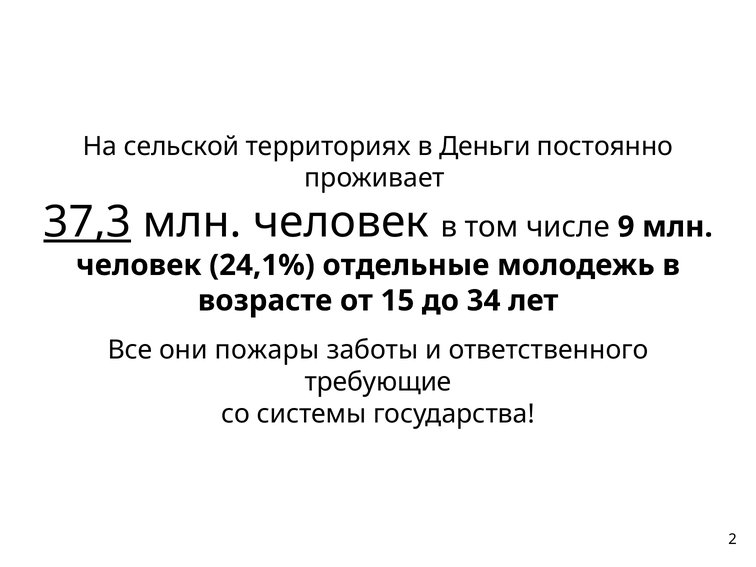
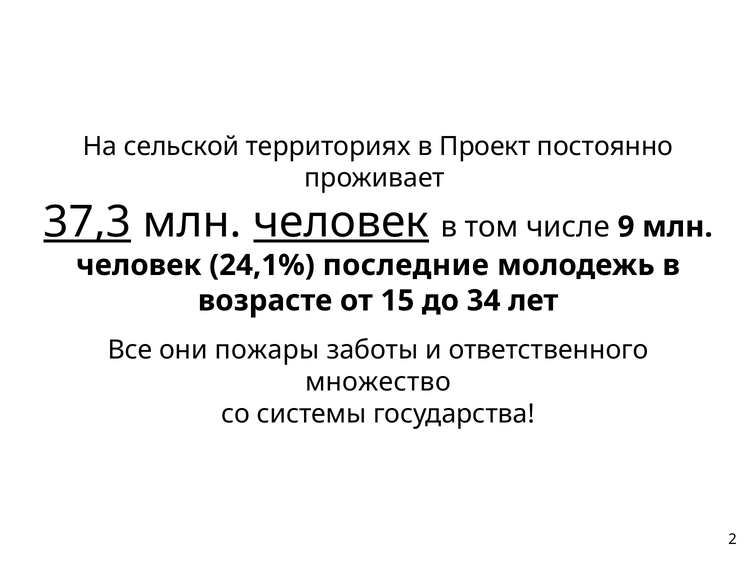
Деньги: Деньги -> Проект (485, 146)
человек underline: none -> present (341, 222)
отдельные: отдельные -> последние (406, 265)
требующие: требующие -> множество (378, 382)
